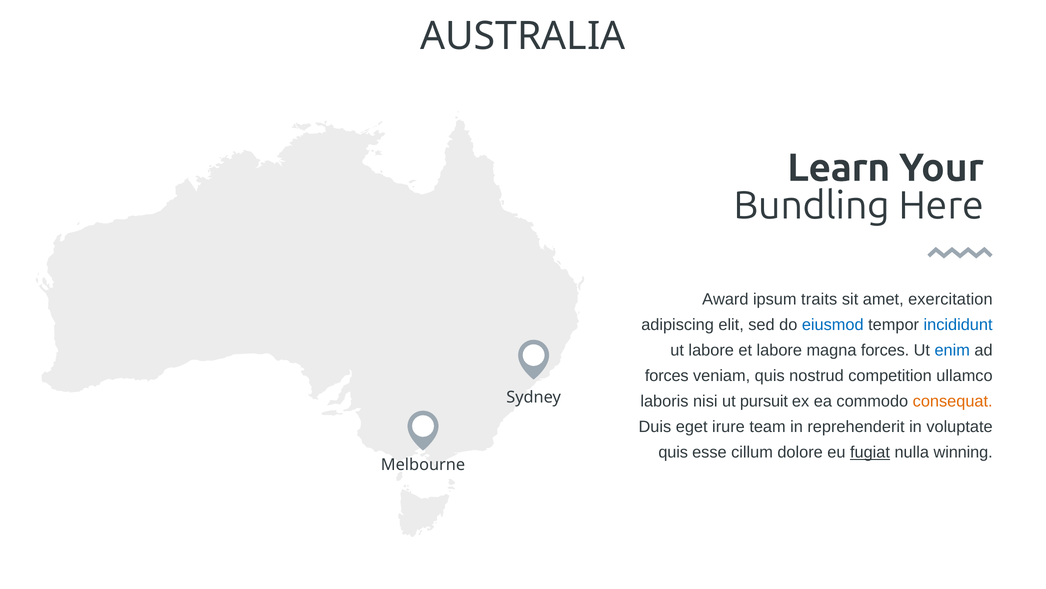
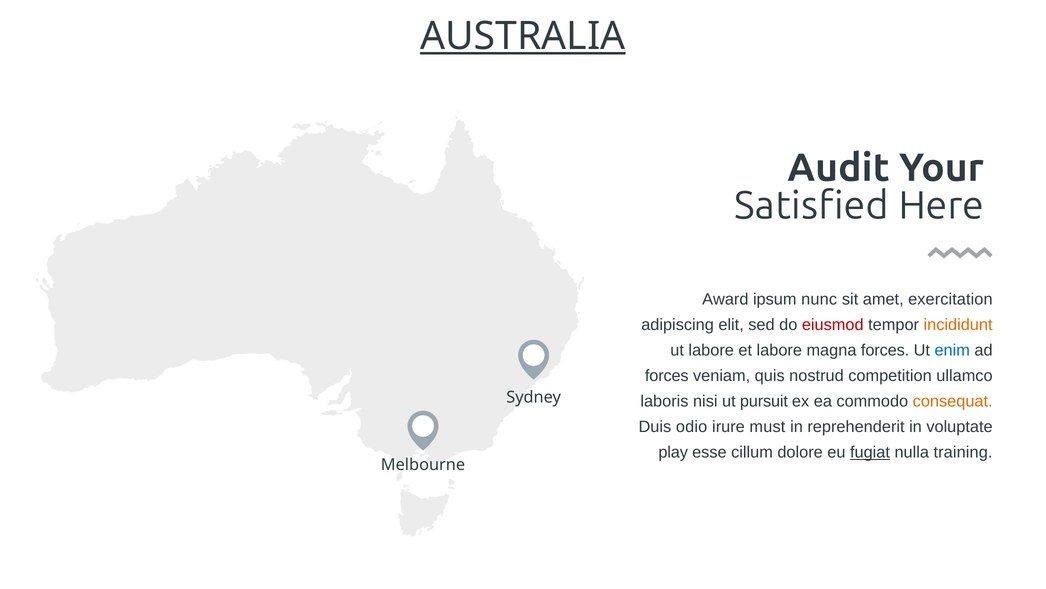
AUSTRALIA underline: none -> present (523, 36)
Learn: Learn -> Audit (839, 168)
Bundling: Bundling -> Satisfied (811, 205)
traits: traits -> nunc (819, 299)
eiusmod colour: blue -> red (833, 324)
incididunt colour: blue -> orange (958, 324)
eget: eget -> odio (692, 426)
team: team -> must (767, 426)
quis: quis -> play (673, 452)
winning: winning -> training (963, 452)
